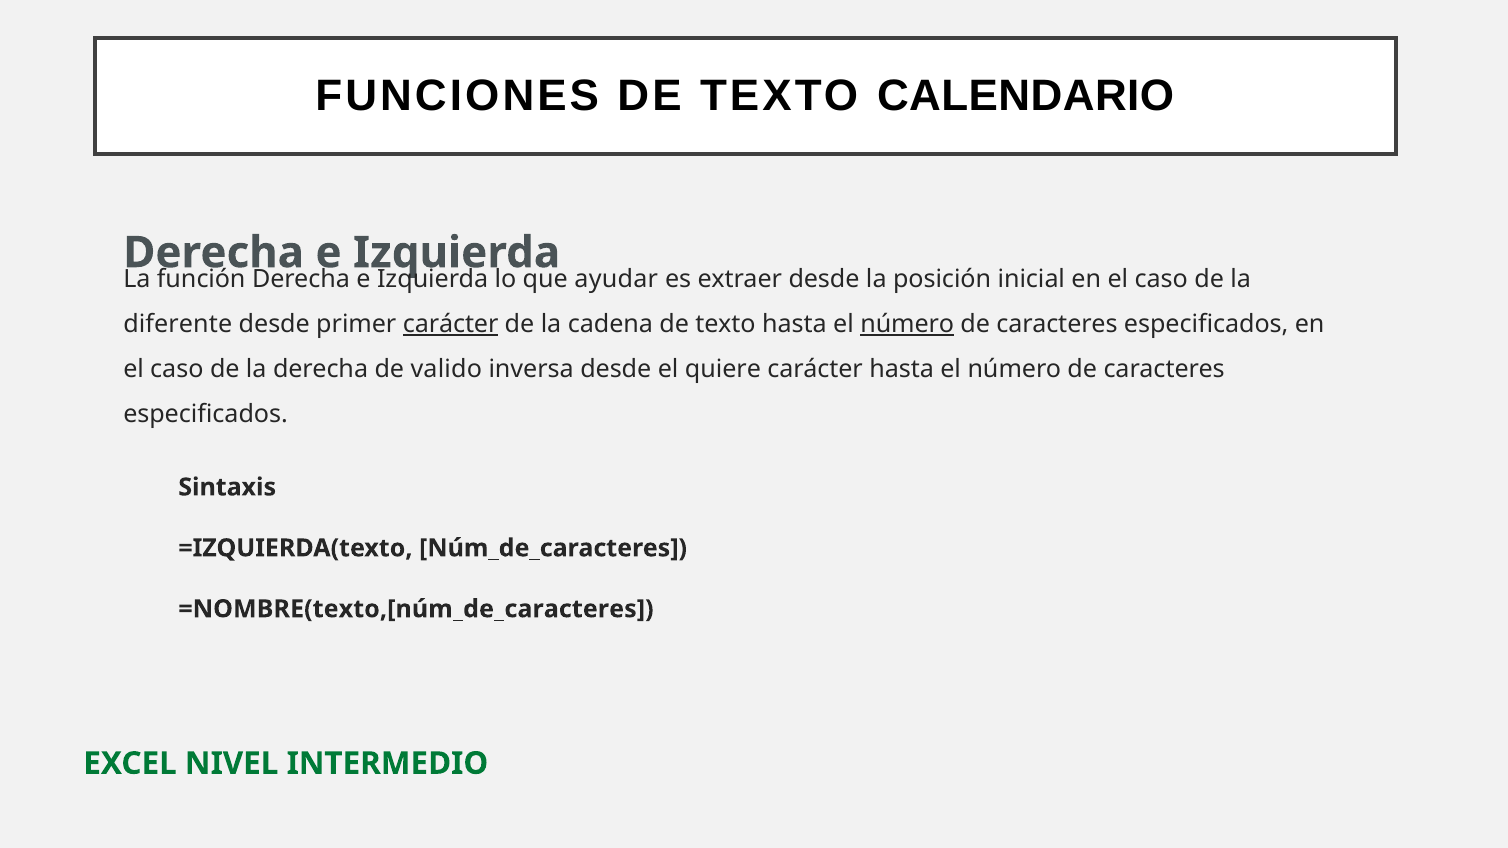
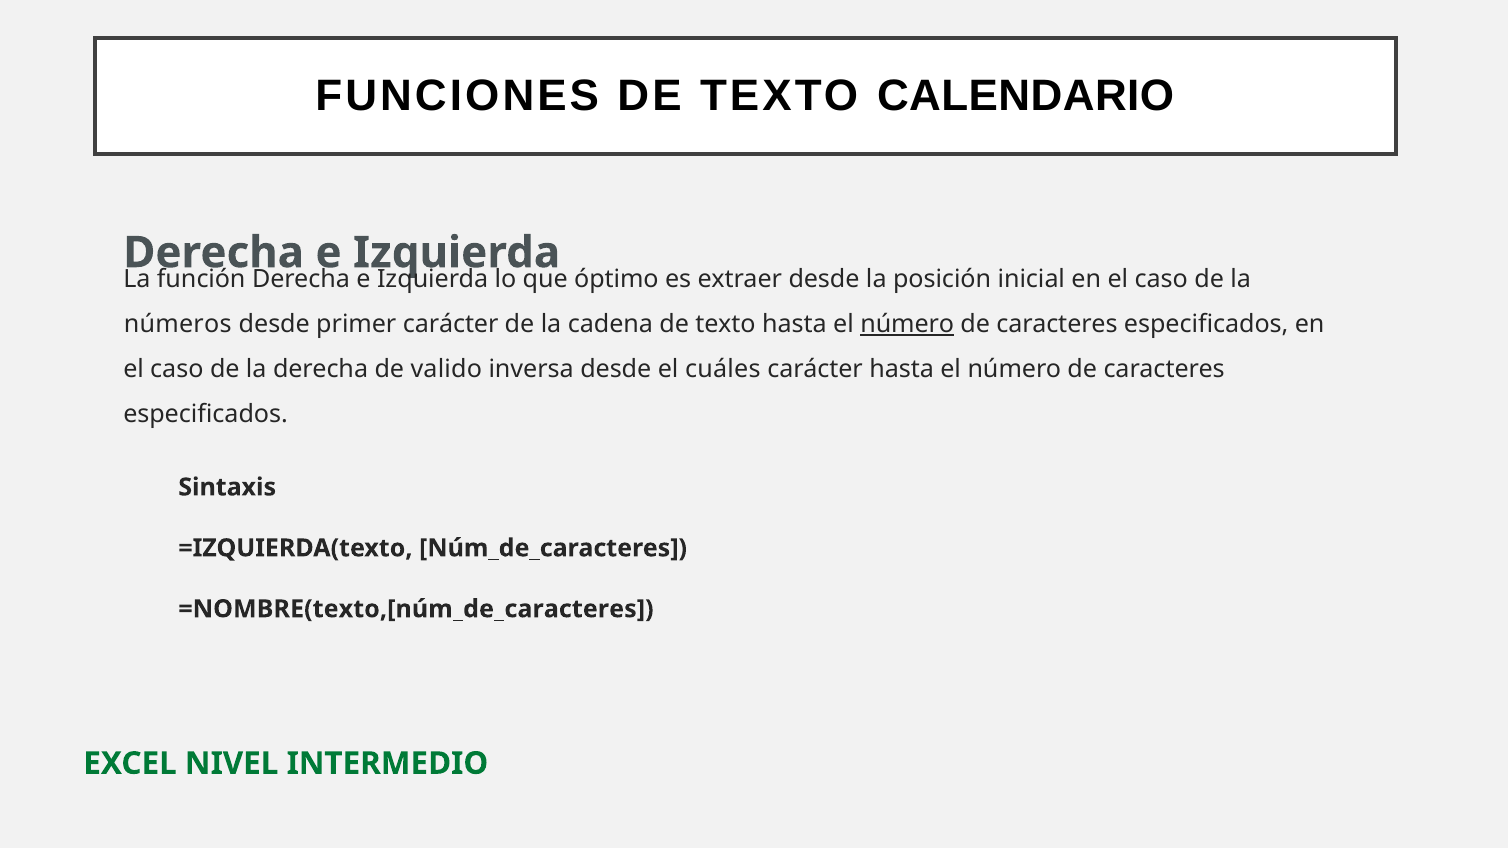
ayudar: ayudar -> óptimo (616, 279)
diferente: diferente -> números (178, 324)
carácter underline: present -> none (451, 324)
quiere: quiere -> cuáles (723, 369)
